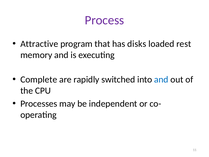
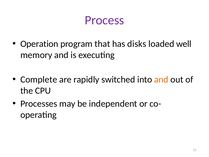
Attractive: Attractive -> Operation (39, 44)
rest: rest -> well (184, 44)
and colour: blue -> orange (161, 79)
